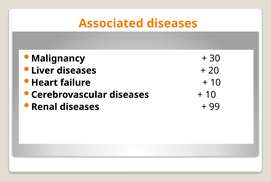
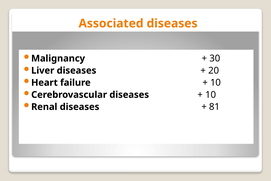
99: 99 -> 81 (215, 107)
